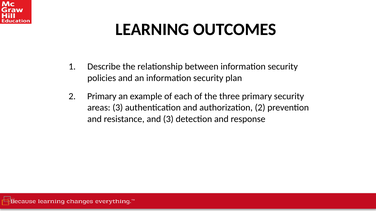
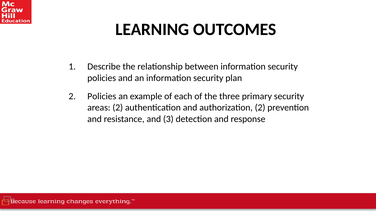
2 Primary: Primary -> Policies (102, 96)
areas 3: 3 -> 2 (118, 107)
